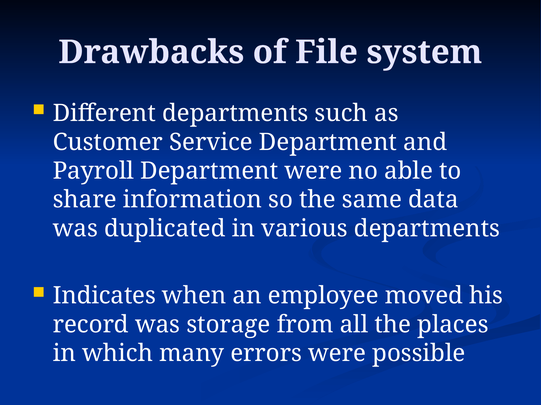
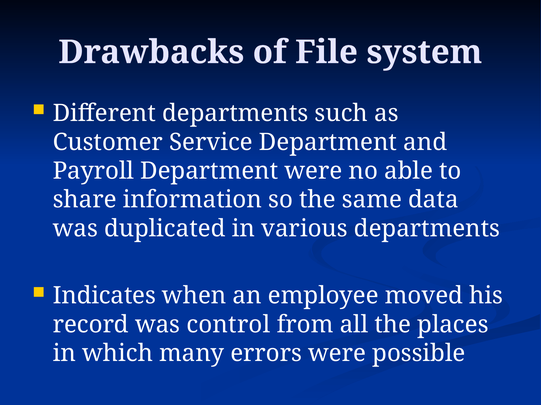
storage: storage -> control (228, 325)
